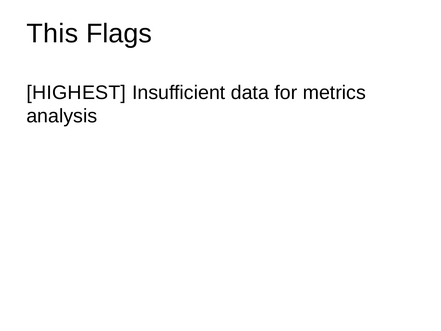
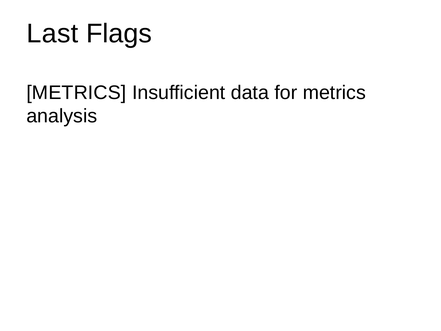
This: This -> Last (52, 33)
HIGHEST: HIGHEST -> METRICS (76, 92)
